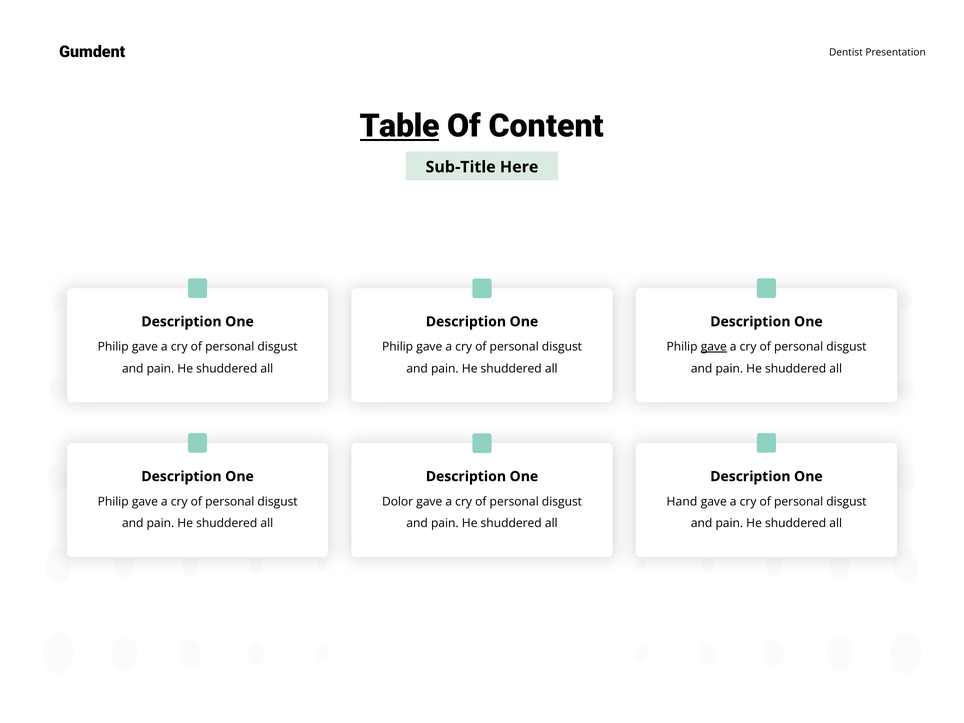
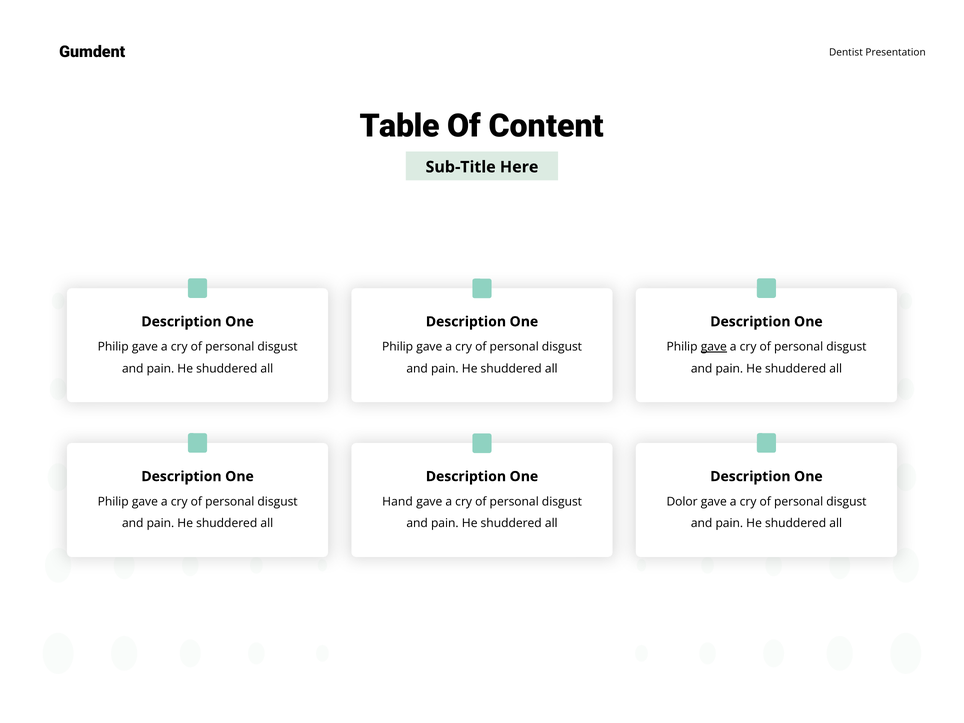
Table underline: present -> none (400, 126)
Dolor: Dolor -> Hand (398, 502)
Hand: Hand -> Dolor (682, 502)
